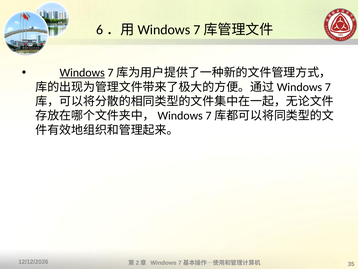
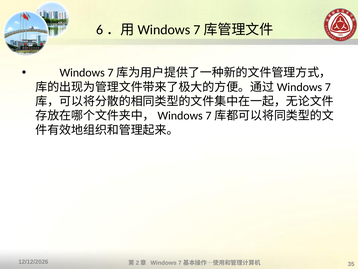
Windows underline: present -> none (82, 73)
